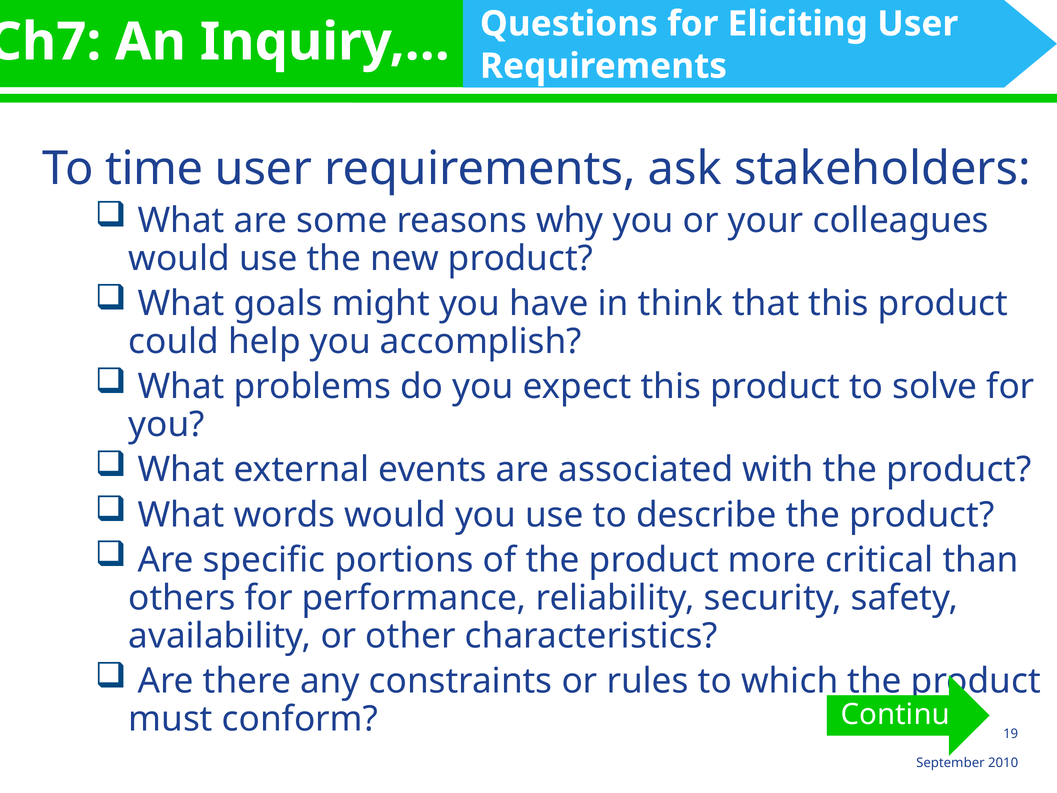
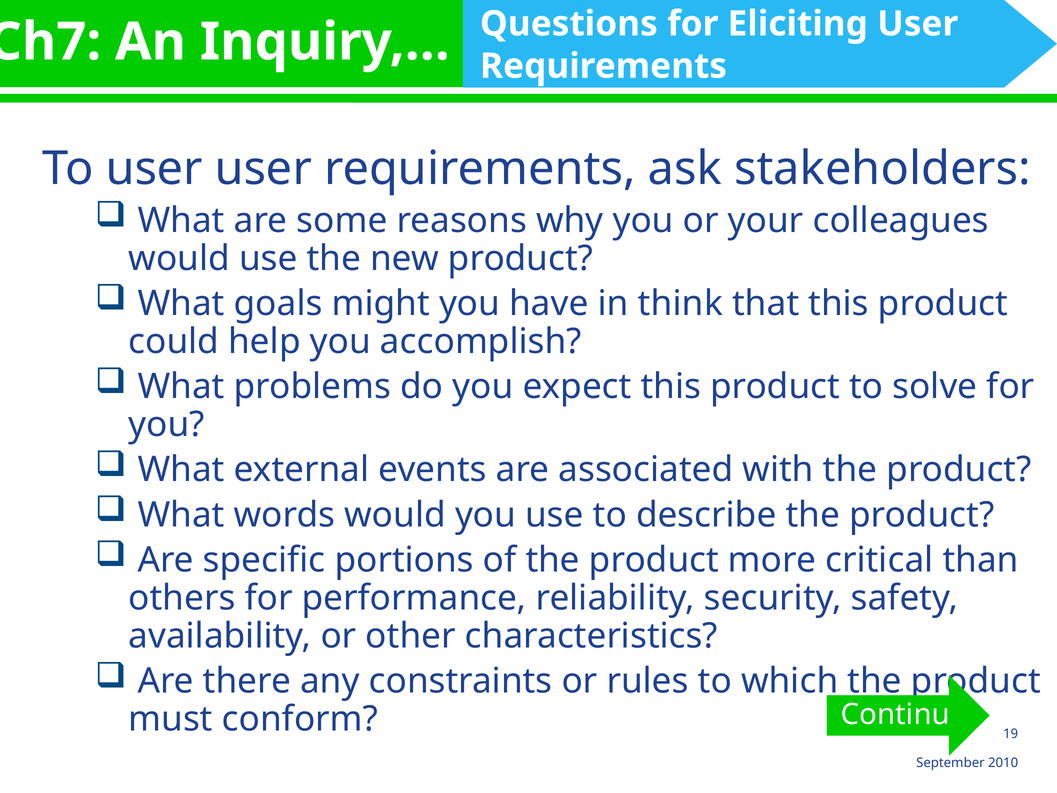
To time: time -> user (154, 169)
